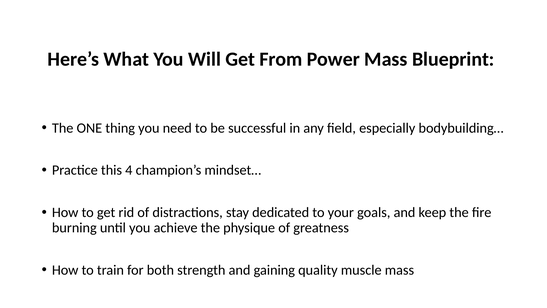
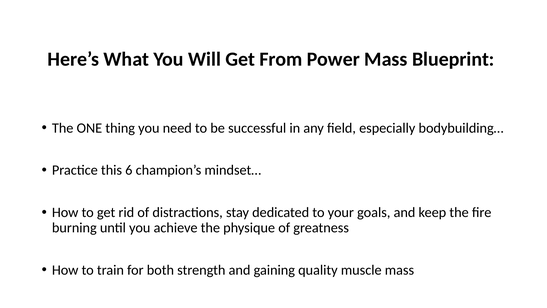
4: 4 -> 6 (129, 170)
